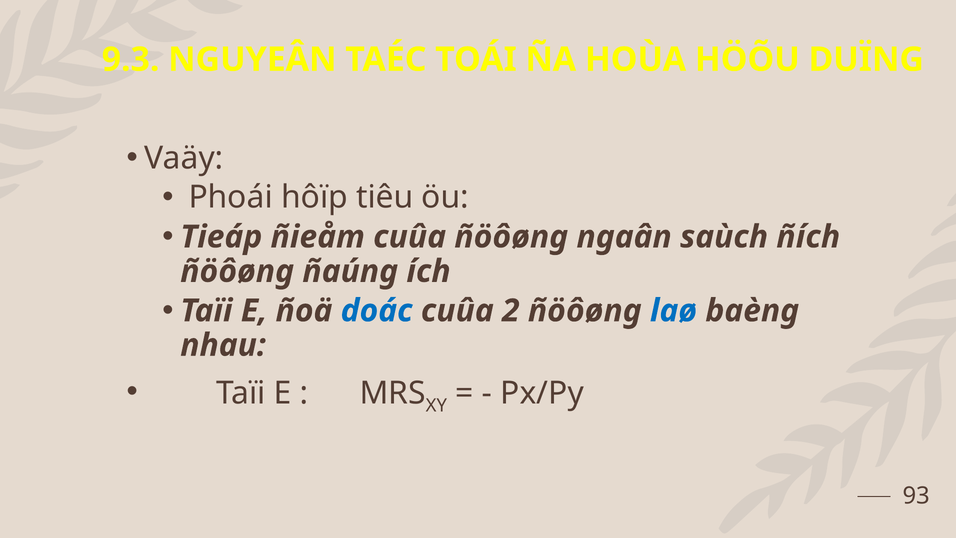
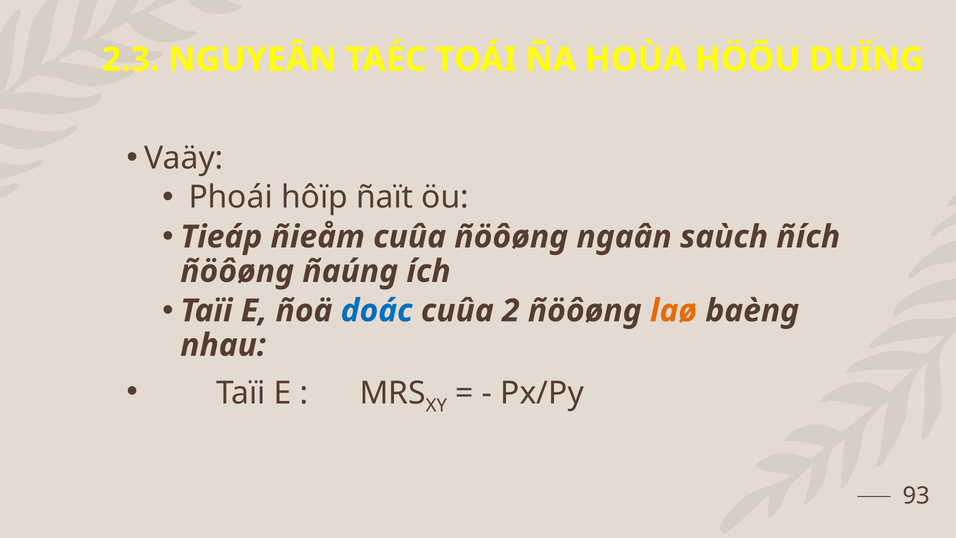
9.3: 9.3 -> 2.3 (131, 60)
tiêu: tiêu -> ñaït (385, 197)
laø colour: blue -> orange (674, 311)
